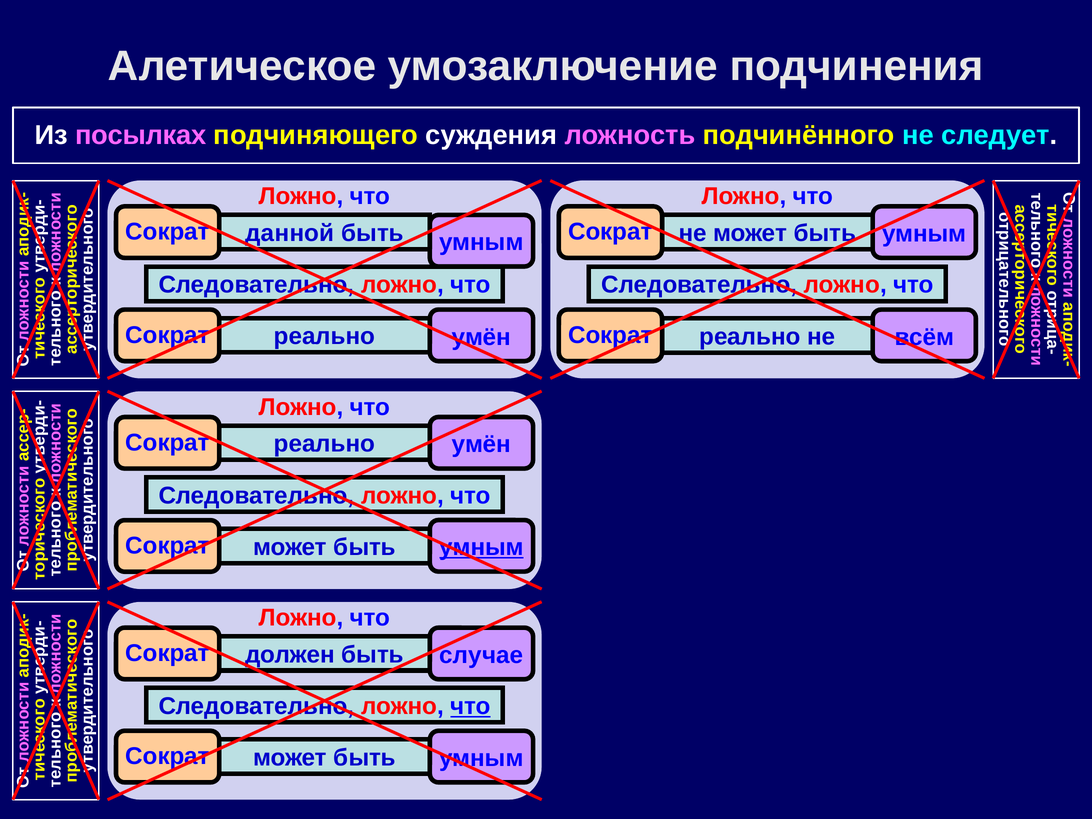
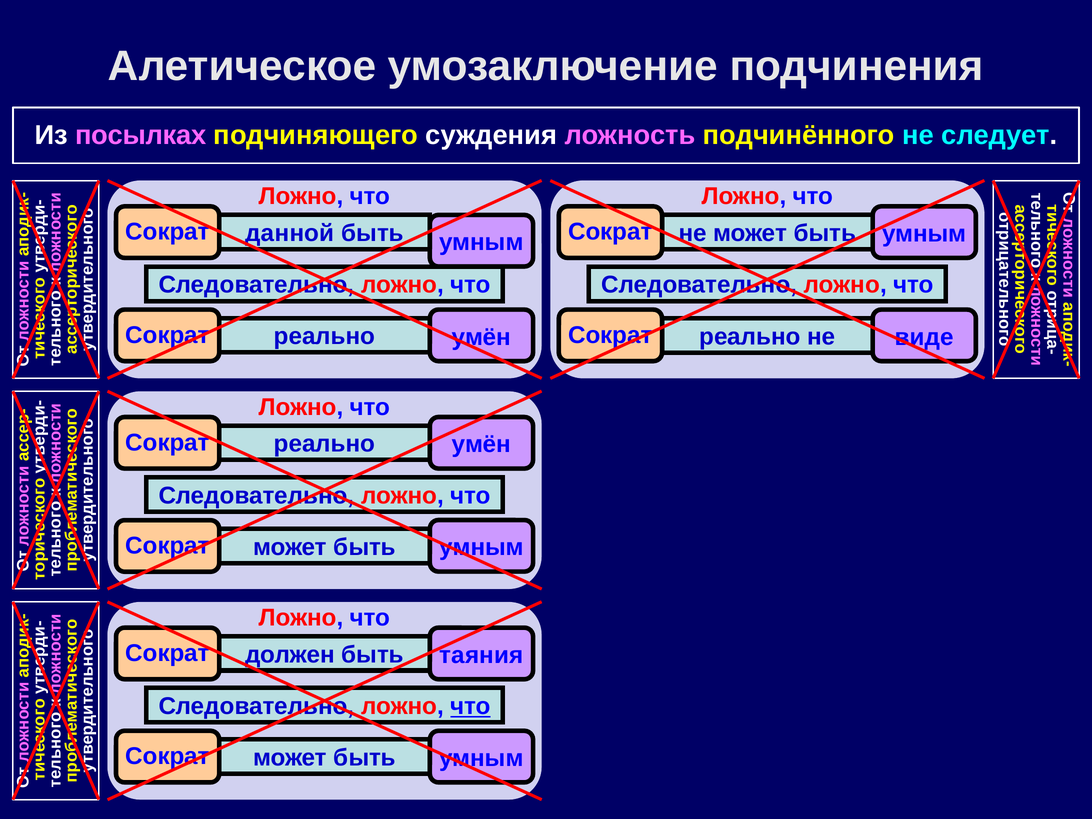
всём: всём -> виде (924, 337)
умным underline: present -> none (481, 547)
случае: случае -> таяния (481, 655)
